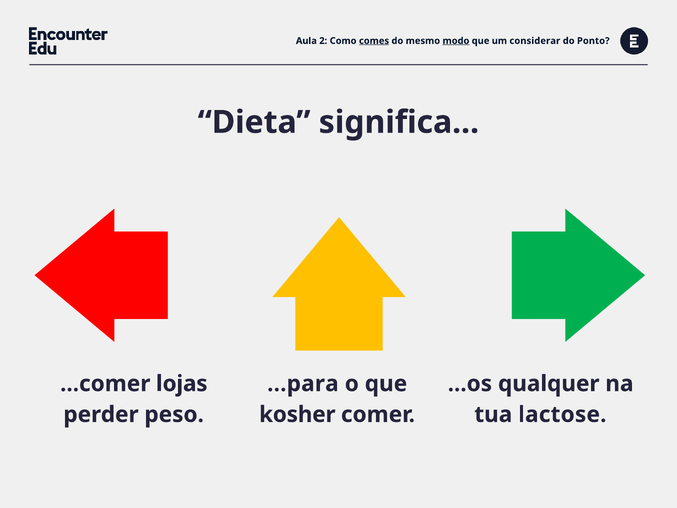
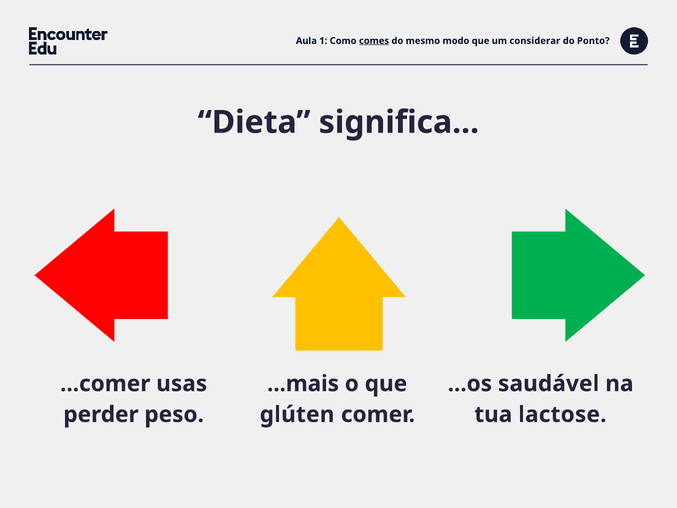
2: 2 -> 1 (323, 41)
modo underline: present -> none (456, 41)
lojas: lojas -> usas (182, 384)
...para: ...para -> ...mais (303, 384)
qualquer: qualquer -> saudável (549, 384)
kosher: kosher -> glúten (297, 414)
